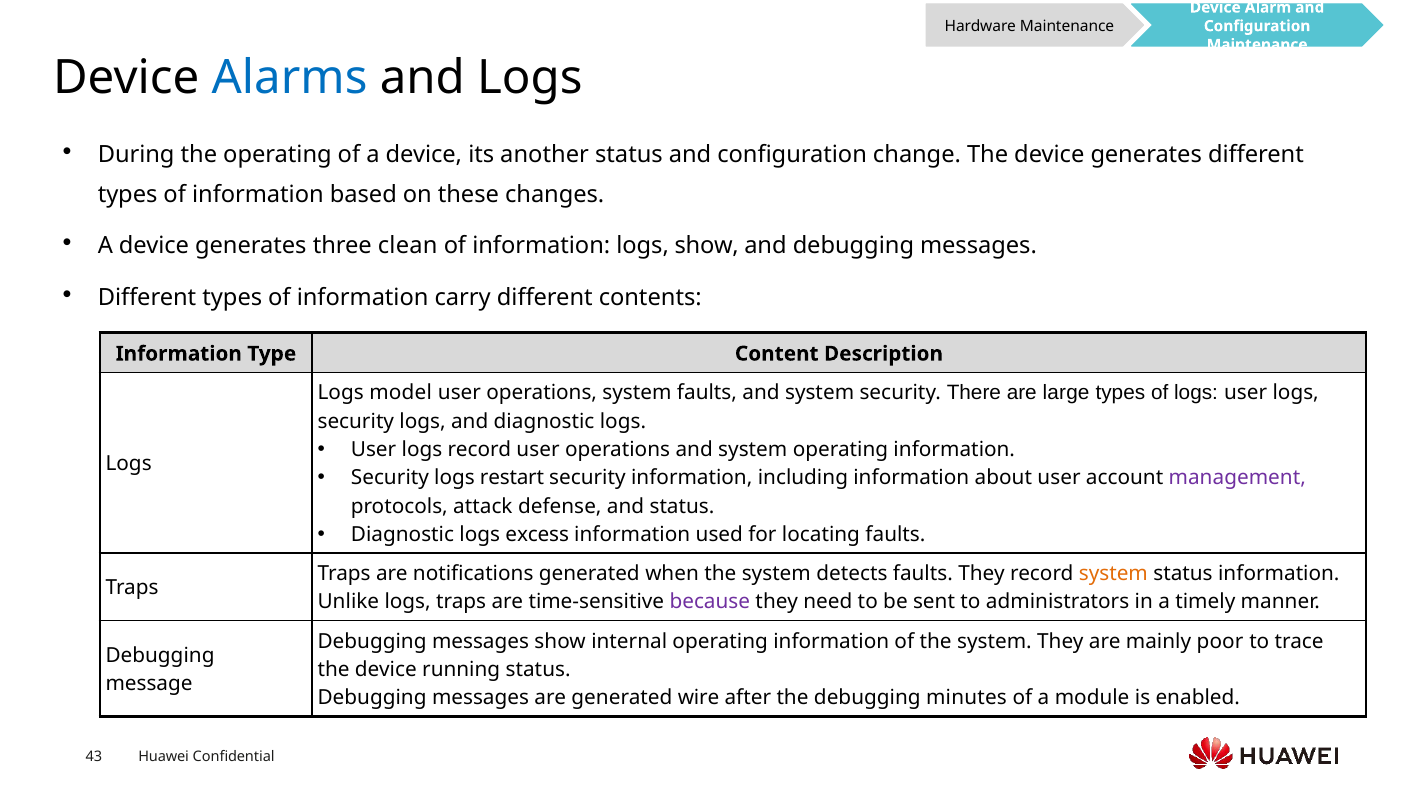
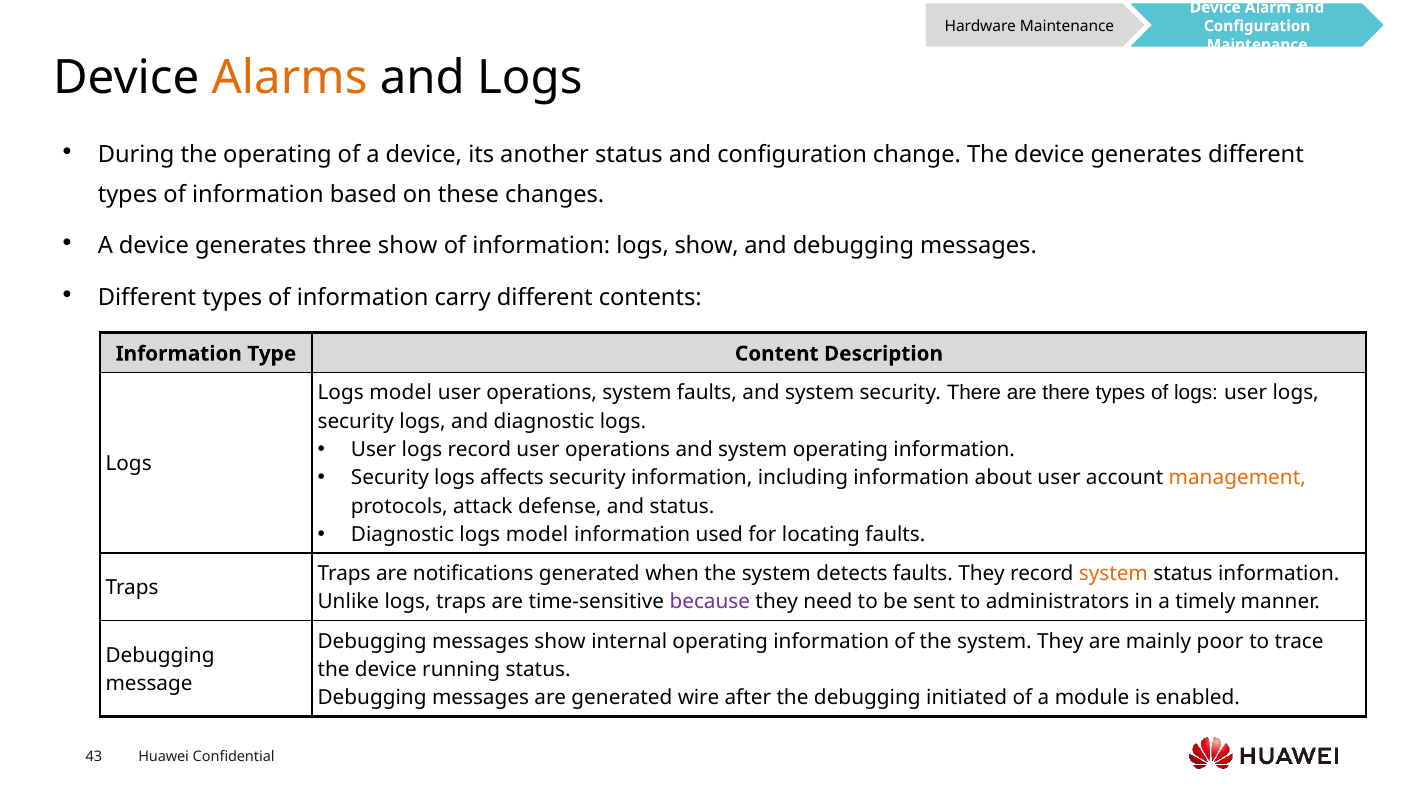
Alarms colour: blue -> orange (290, 78)
three clean: clean -> show (408, 246)
are large: large -> there (1066, 393)
restart: restart -> affects (512, 478)
management colour: purple -> orange (1237, 478)
Diagnostic logs excess: excess -> model (537, 534)
minutes: minutes -> initiated (967, 698)
